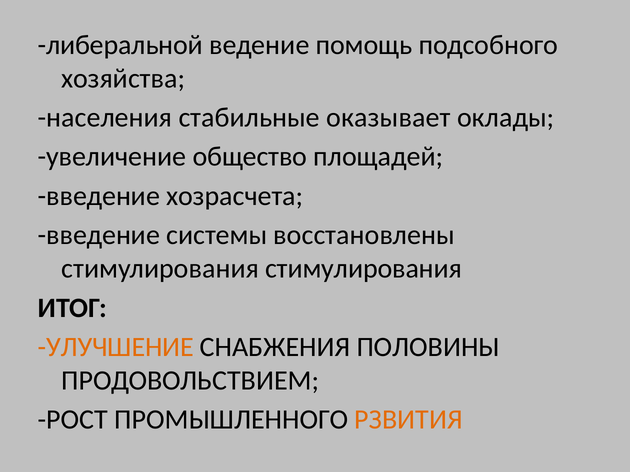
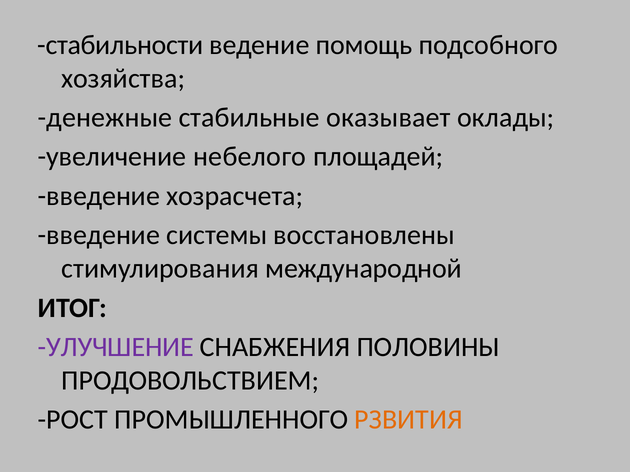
либеральной: либеральной -> стабильности (120, 45)
населения: населения -> денежные (105, 118)
общество: общество -> небелого (250, 157)
стимулирования стимулирования: стимулирования -> международной (364, 269)
УЛУЧШЕНИЕ colour: orange -> purple (116, 347)
